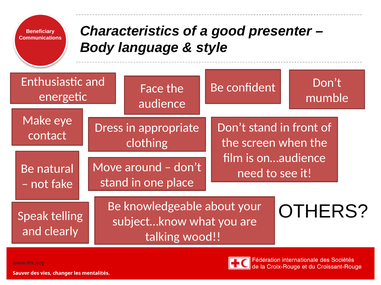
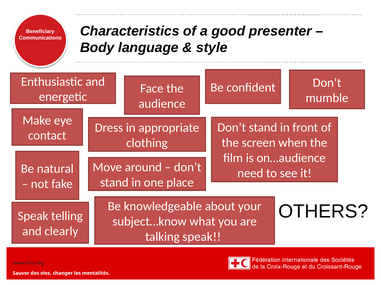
talking wood: wood -> speak (202, 237)
